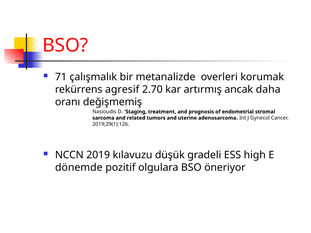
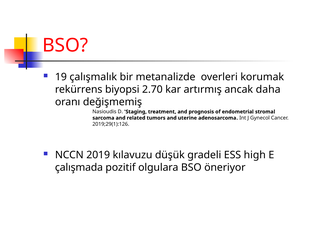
71: 71 -> 19 (61, 77)
agresif: agresif -> biyopsi (122, 90)
dönemde: dönemde -> çalışmada (79, 168)
